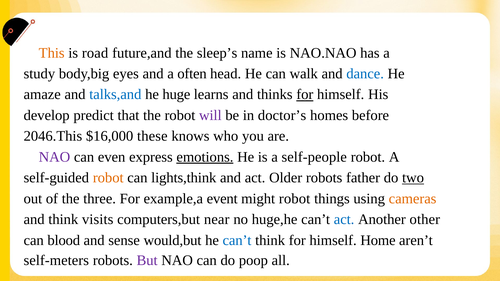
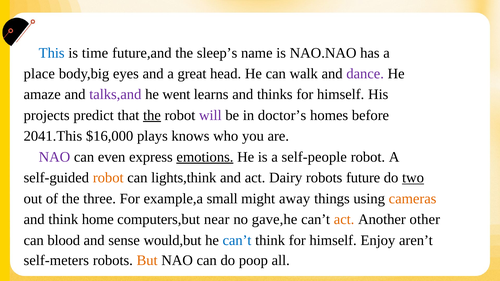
This colour: orange -> blue (52, 53)
road: road -> time (95, 53)
study: study -> place (39, 74)
often: often -> great (192, 74)
dance colour: blue -> purple (365, 74)
talks,and colour: blue -> purple (115, 95)
huge: huge -> went (176, 95)
for underline: present -> none (305, 95)
develop: develop -> projects (47, 115)
the underline: none -> present (152, 115)
2046.This: 2046.This -> 2041.This (53, 136)
these: these -> plays (152, 136)
Older: Older -> Dairy (286, 178)
father: father -> future (363, 178)
event: event -> small (222, 199)
might robot: robot -> away (295, 199)
visits: visits -> home (98, 220)
huge,he: huge,he -> gave,he (275, 220)
act colour: blue -> orange (344, 220)
Home: Home -> Enjoy (378, 240)
But colour: purple -> orange (147, 261)
